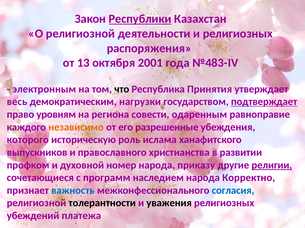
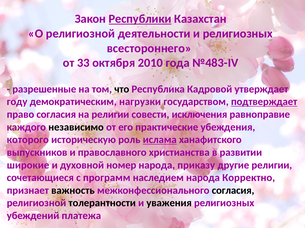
распоряжения: распоряжения -> всестороннего (149, 48)
13: 13 -> 33 (83, 63)
2001: 2001 -> 2010 (150, 63)
электронным: электронным -> разрешенные (44, 89)
Принятия: Принятия -> Кадровой (210, 89)
весь: весь -> году (17, 102)
право уровням: уровням -> согласия (56, 115)
на региона: региона -> религии (110, 115)
одаренным: одаренным -> исключения (199, 115)
независимо colour: orange -> black (76, 127)
разрешенные: разрешенные -> практические (167, 127)
ислама underline: none -> present (160, 140)
профком: профком -> широкие (28, 166)
религии underline: present -> none (272, 166)
важность colour: blue -> black (73, 191)
согласия colour: blue -> black (233, 191)
